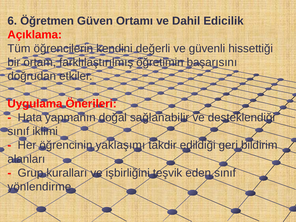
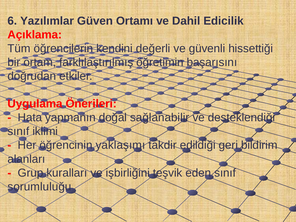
Öğretmen: Öğretmen -> Yazılımlar (47, 21)
yönlendirme: yönlendirme -> sorumluluğu (39, 187)
